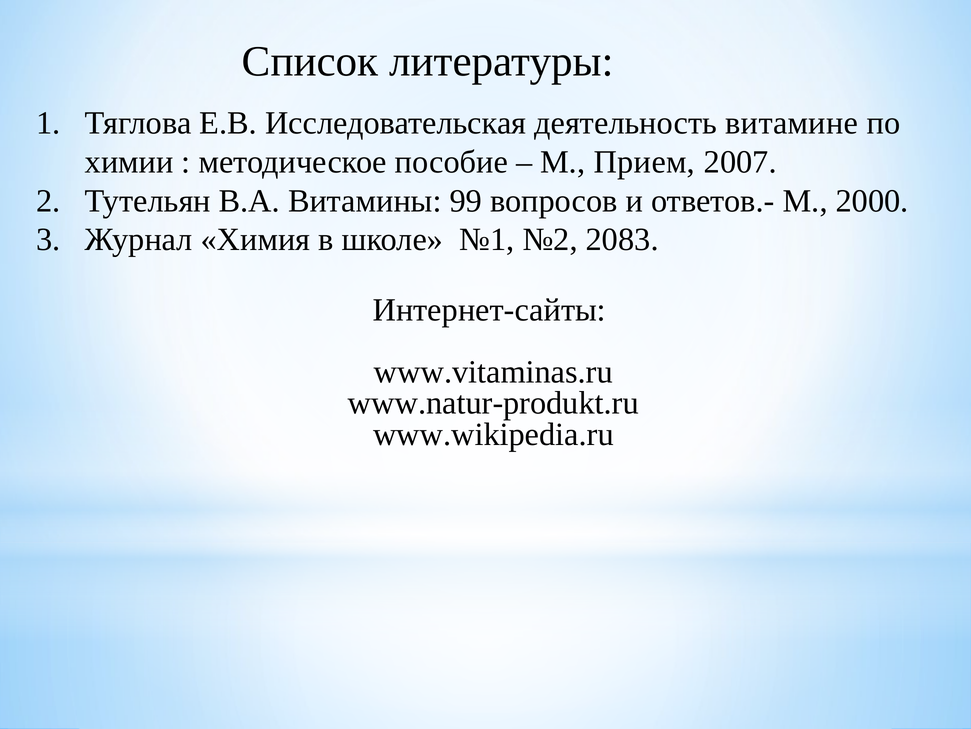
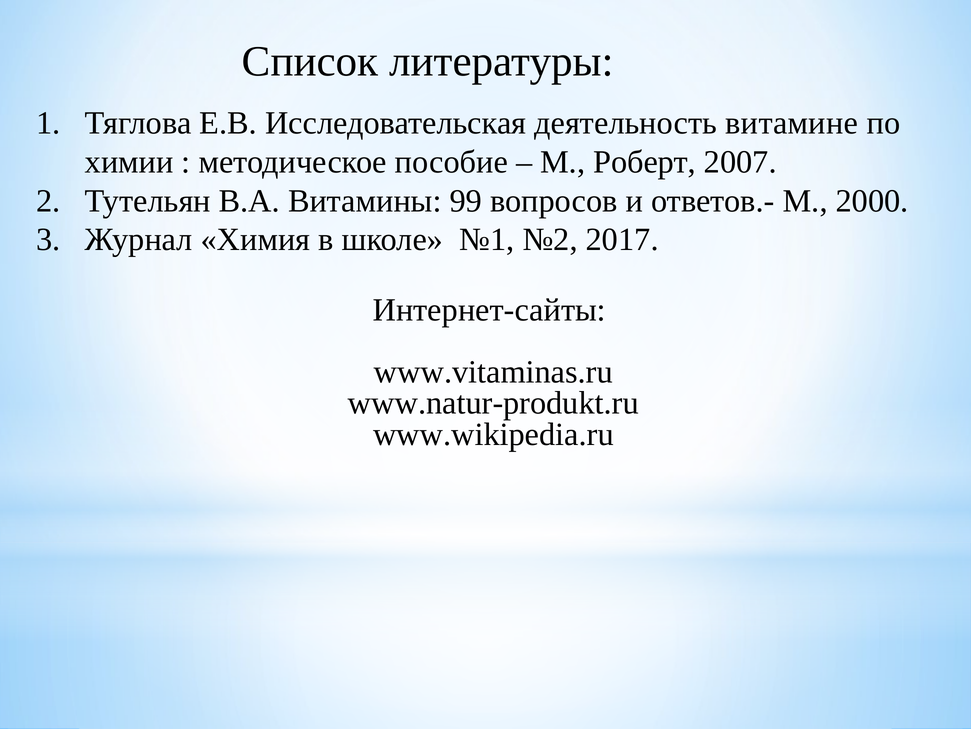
Прием: Прием -> Роберт (645, 162)
2083: 2083 -> 2017 (622, 239)
